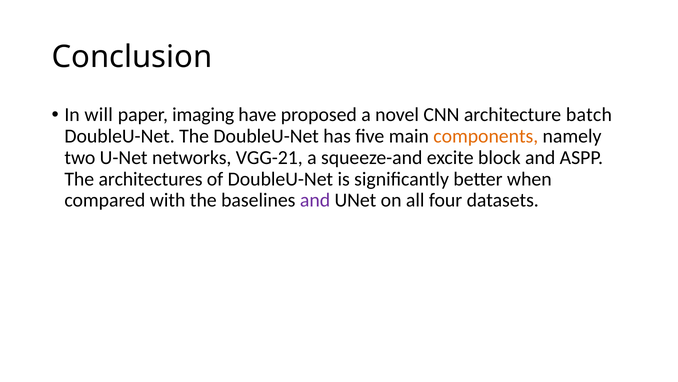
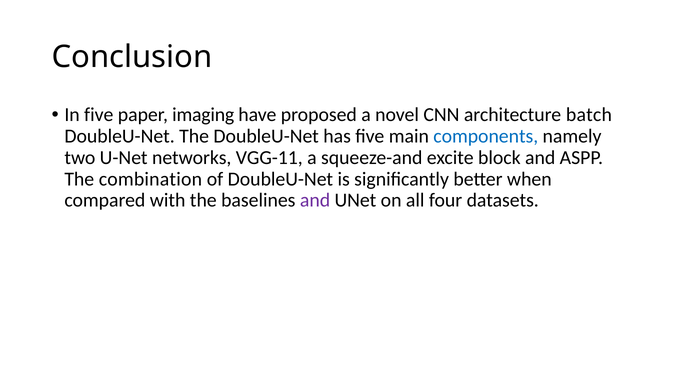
In will: will -> five (99, 115)
components colour: orange -> blue (486, 136)
VGG-21: VGG-21 -> VGG-11 (269, 157)
architectures: architectures -> combination (150, 179)
